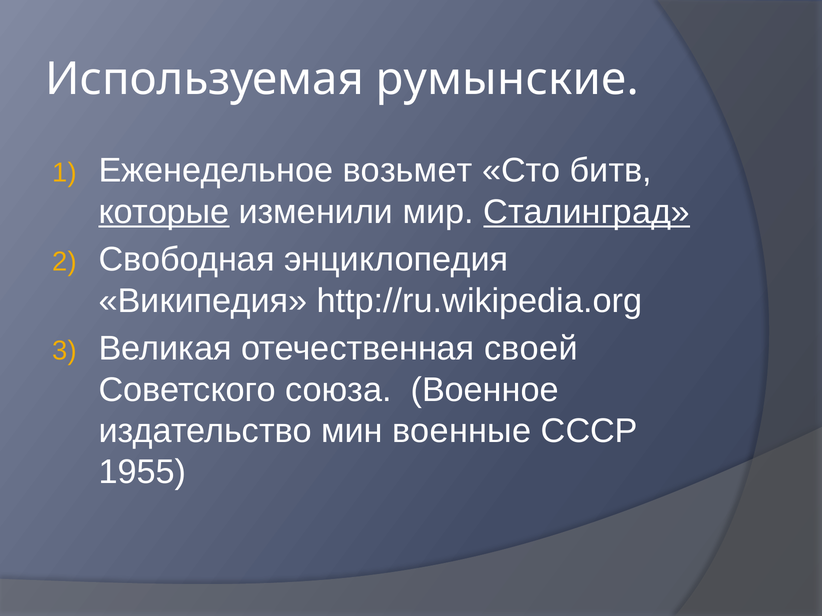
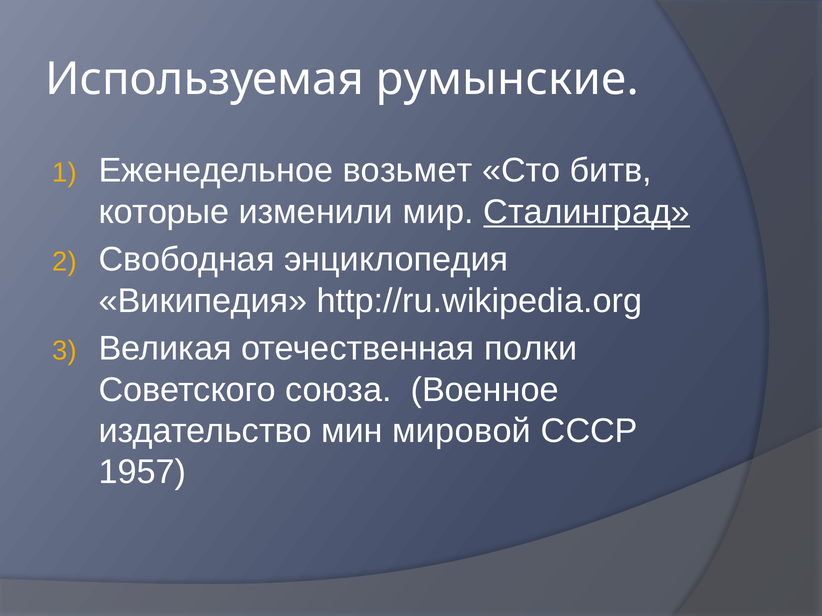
которые underline: present -> none (164, 212)
своей: своей -> полки (531, 349)
военные: военные -> мировой (462, 431)
1955: 1955 -> 1957 (142, 472)
